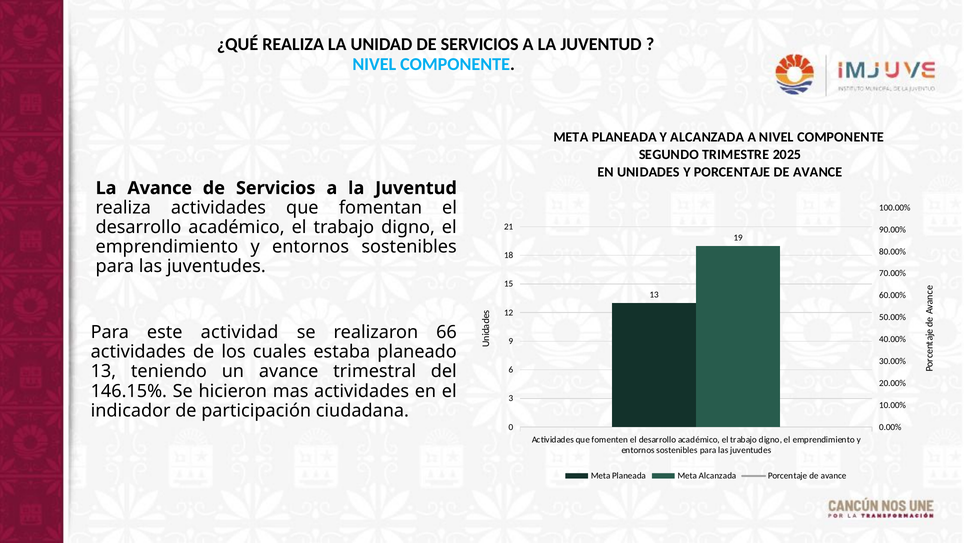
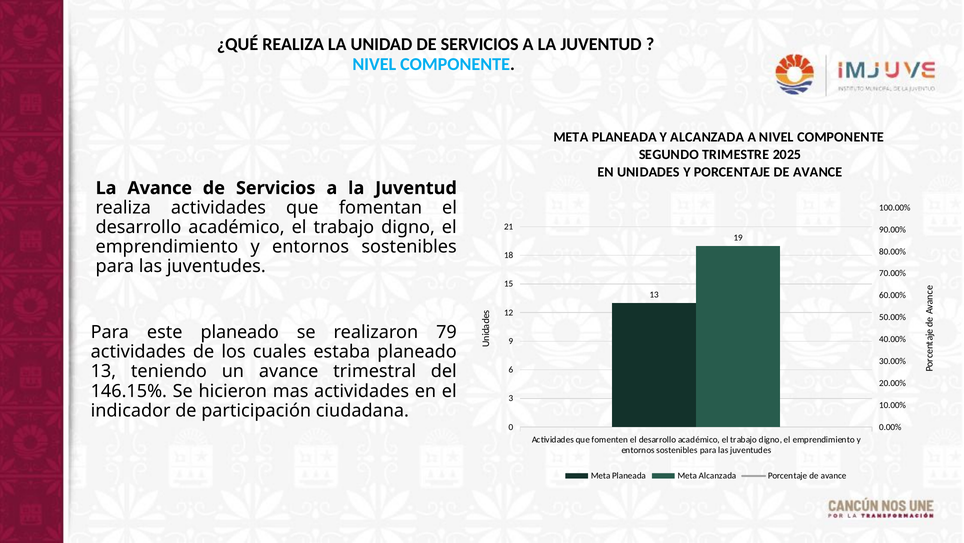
este actividad: actividad -> planeado (240, 332)
66: 66 -> 79 (446, 332)
